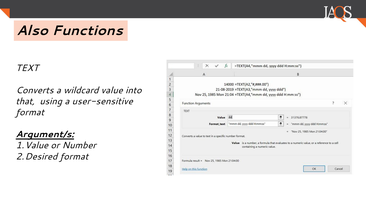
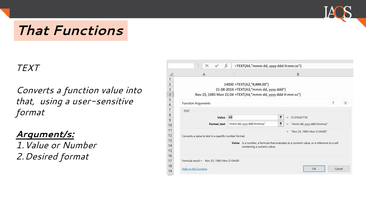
Also: Also -> That (33, 31)
wildcard: wildcard -> function (81, 90)
